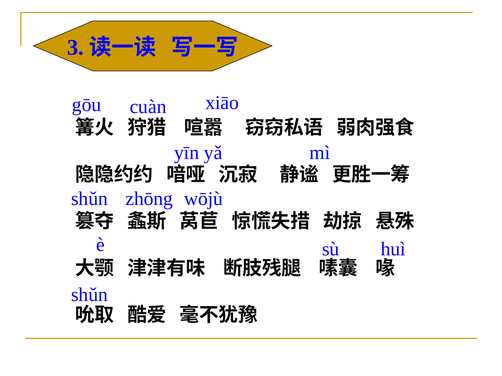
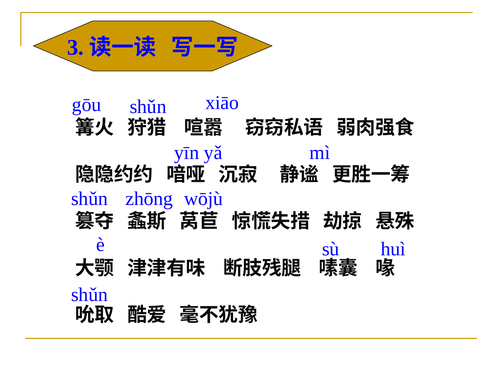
gōu cuàn: cuàn -> shǔn (148, 107)
